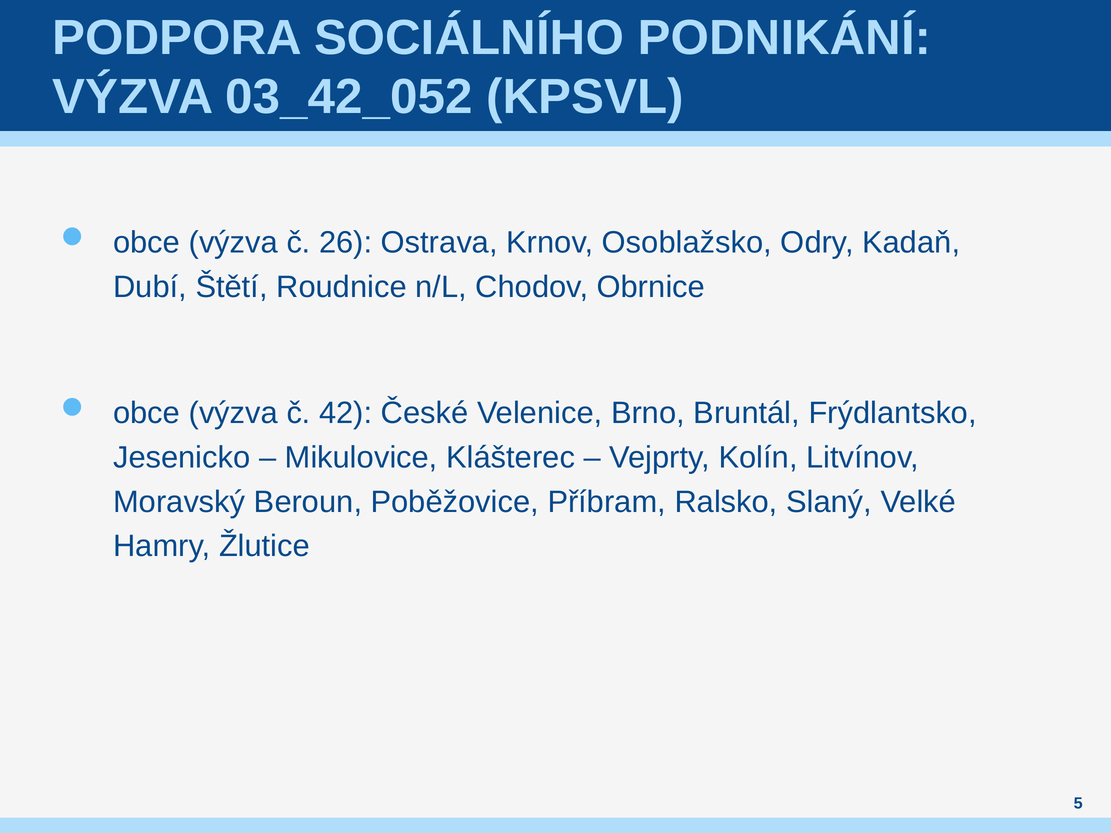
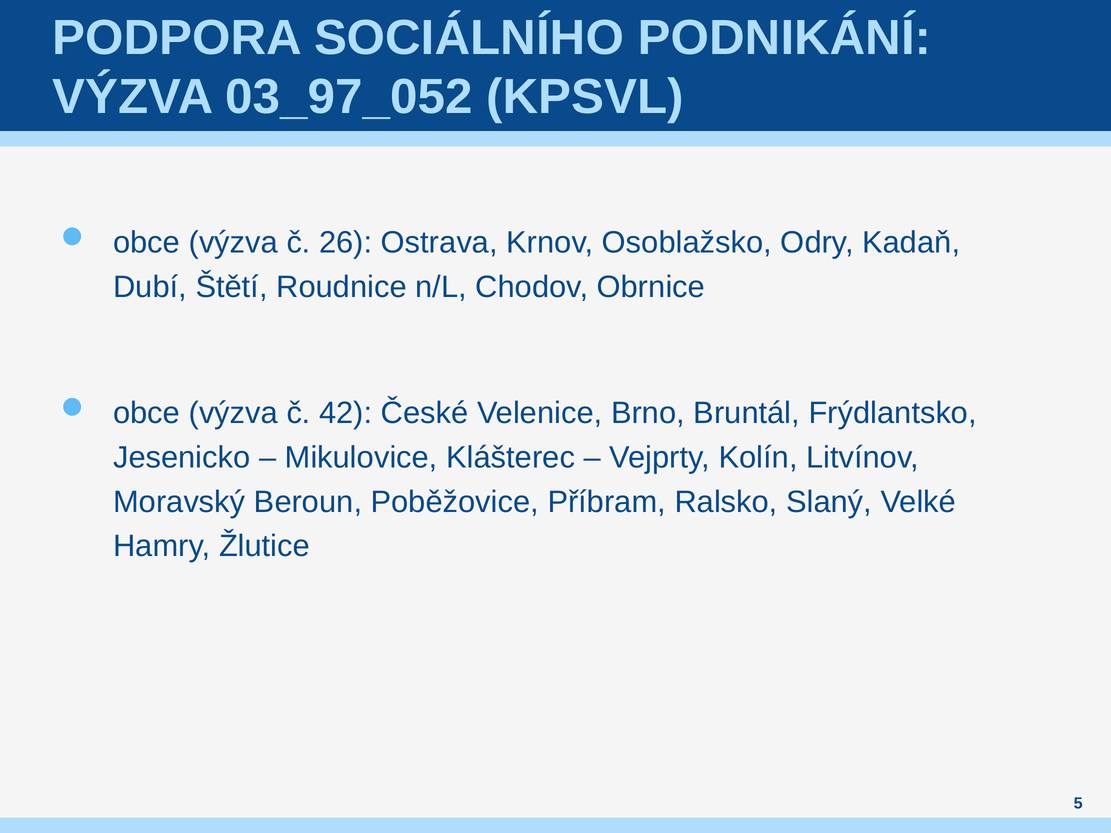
03_42_052: 03_42_052 -> 03_97_052 (349, 97)
